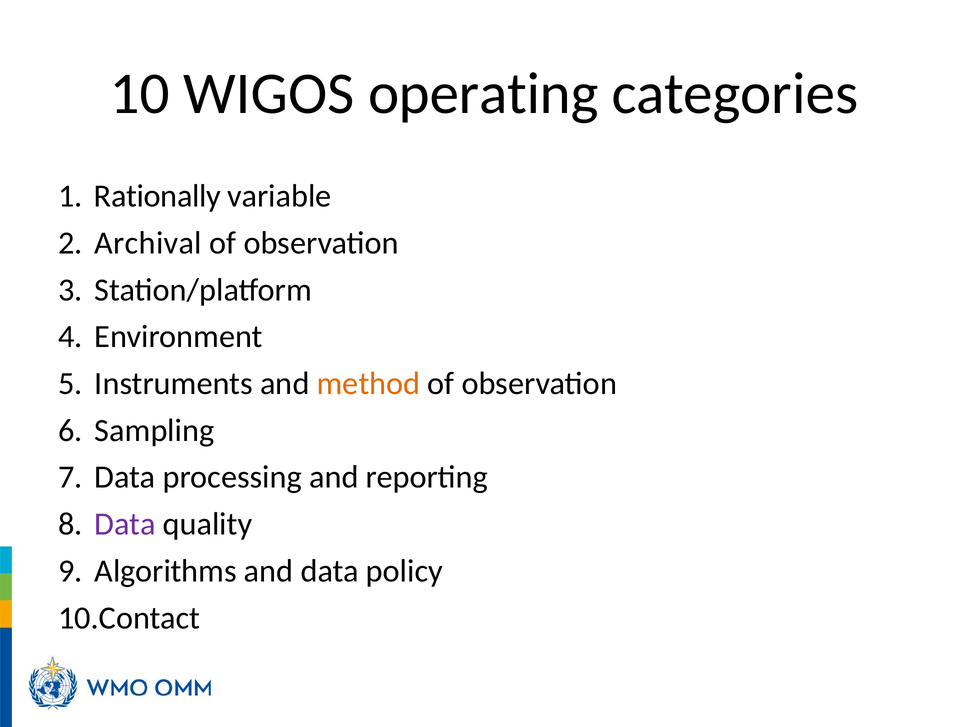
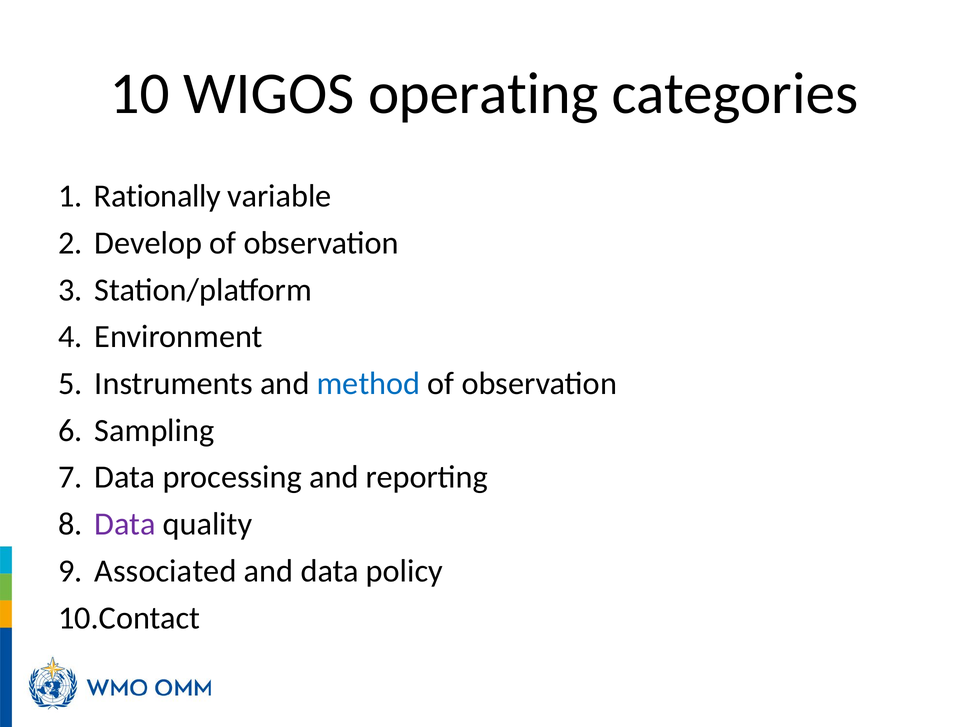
Archival: Archival -> Develop (148, 243)
method colour: orange -> blue (368, 383)
Algorithms: Algorithms -> Associated (165, 571)
